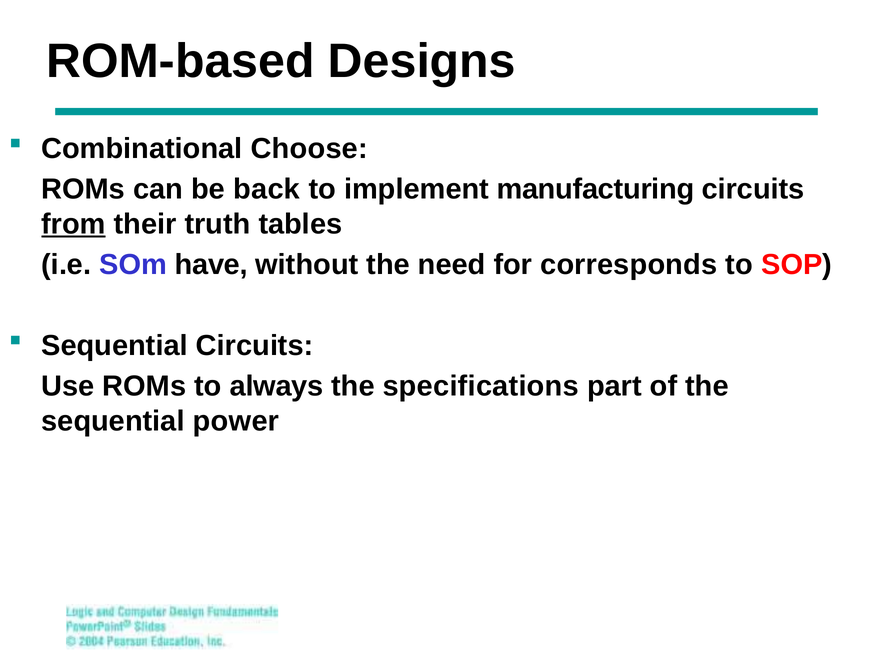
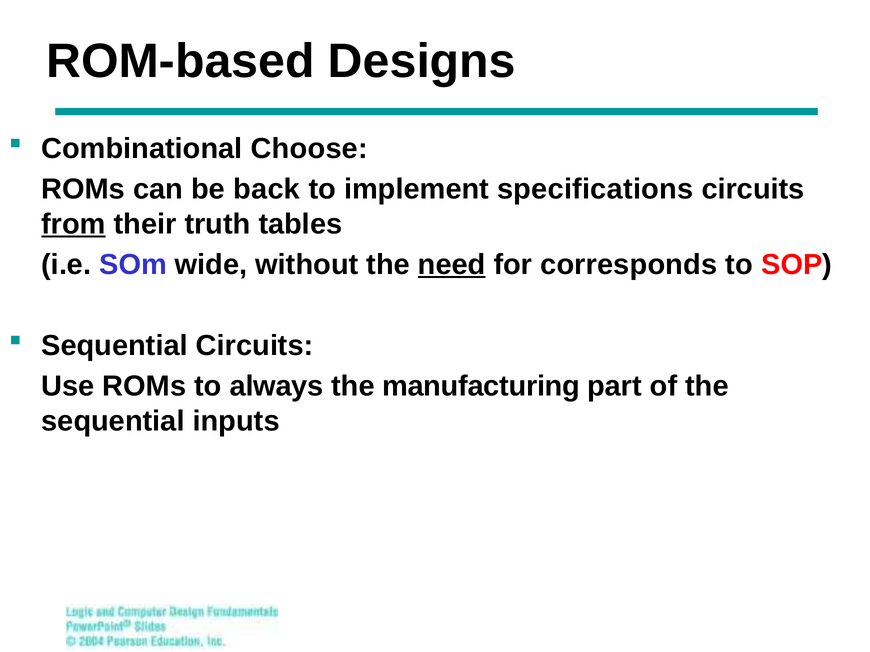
manufacturing: manufacturing -> specifications (595, 189)
have: have -> wide (211, 265)
need underline: none -> present (452, 265)
specifications: specifications -> manufacturing (481, 387)
power: power -> inputs (236, 421)
